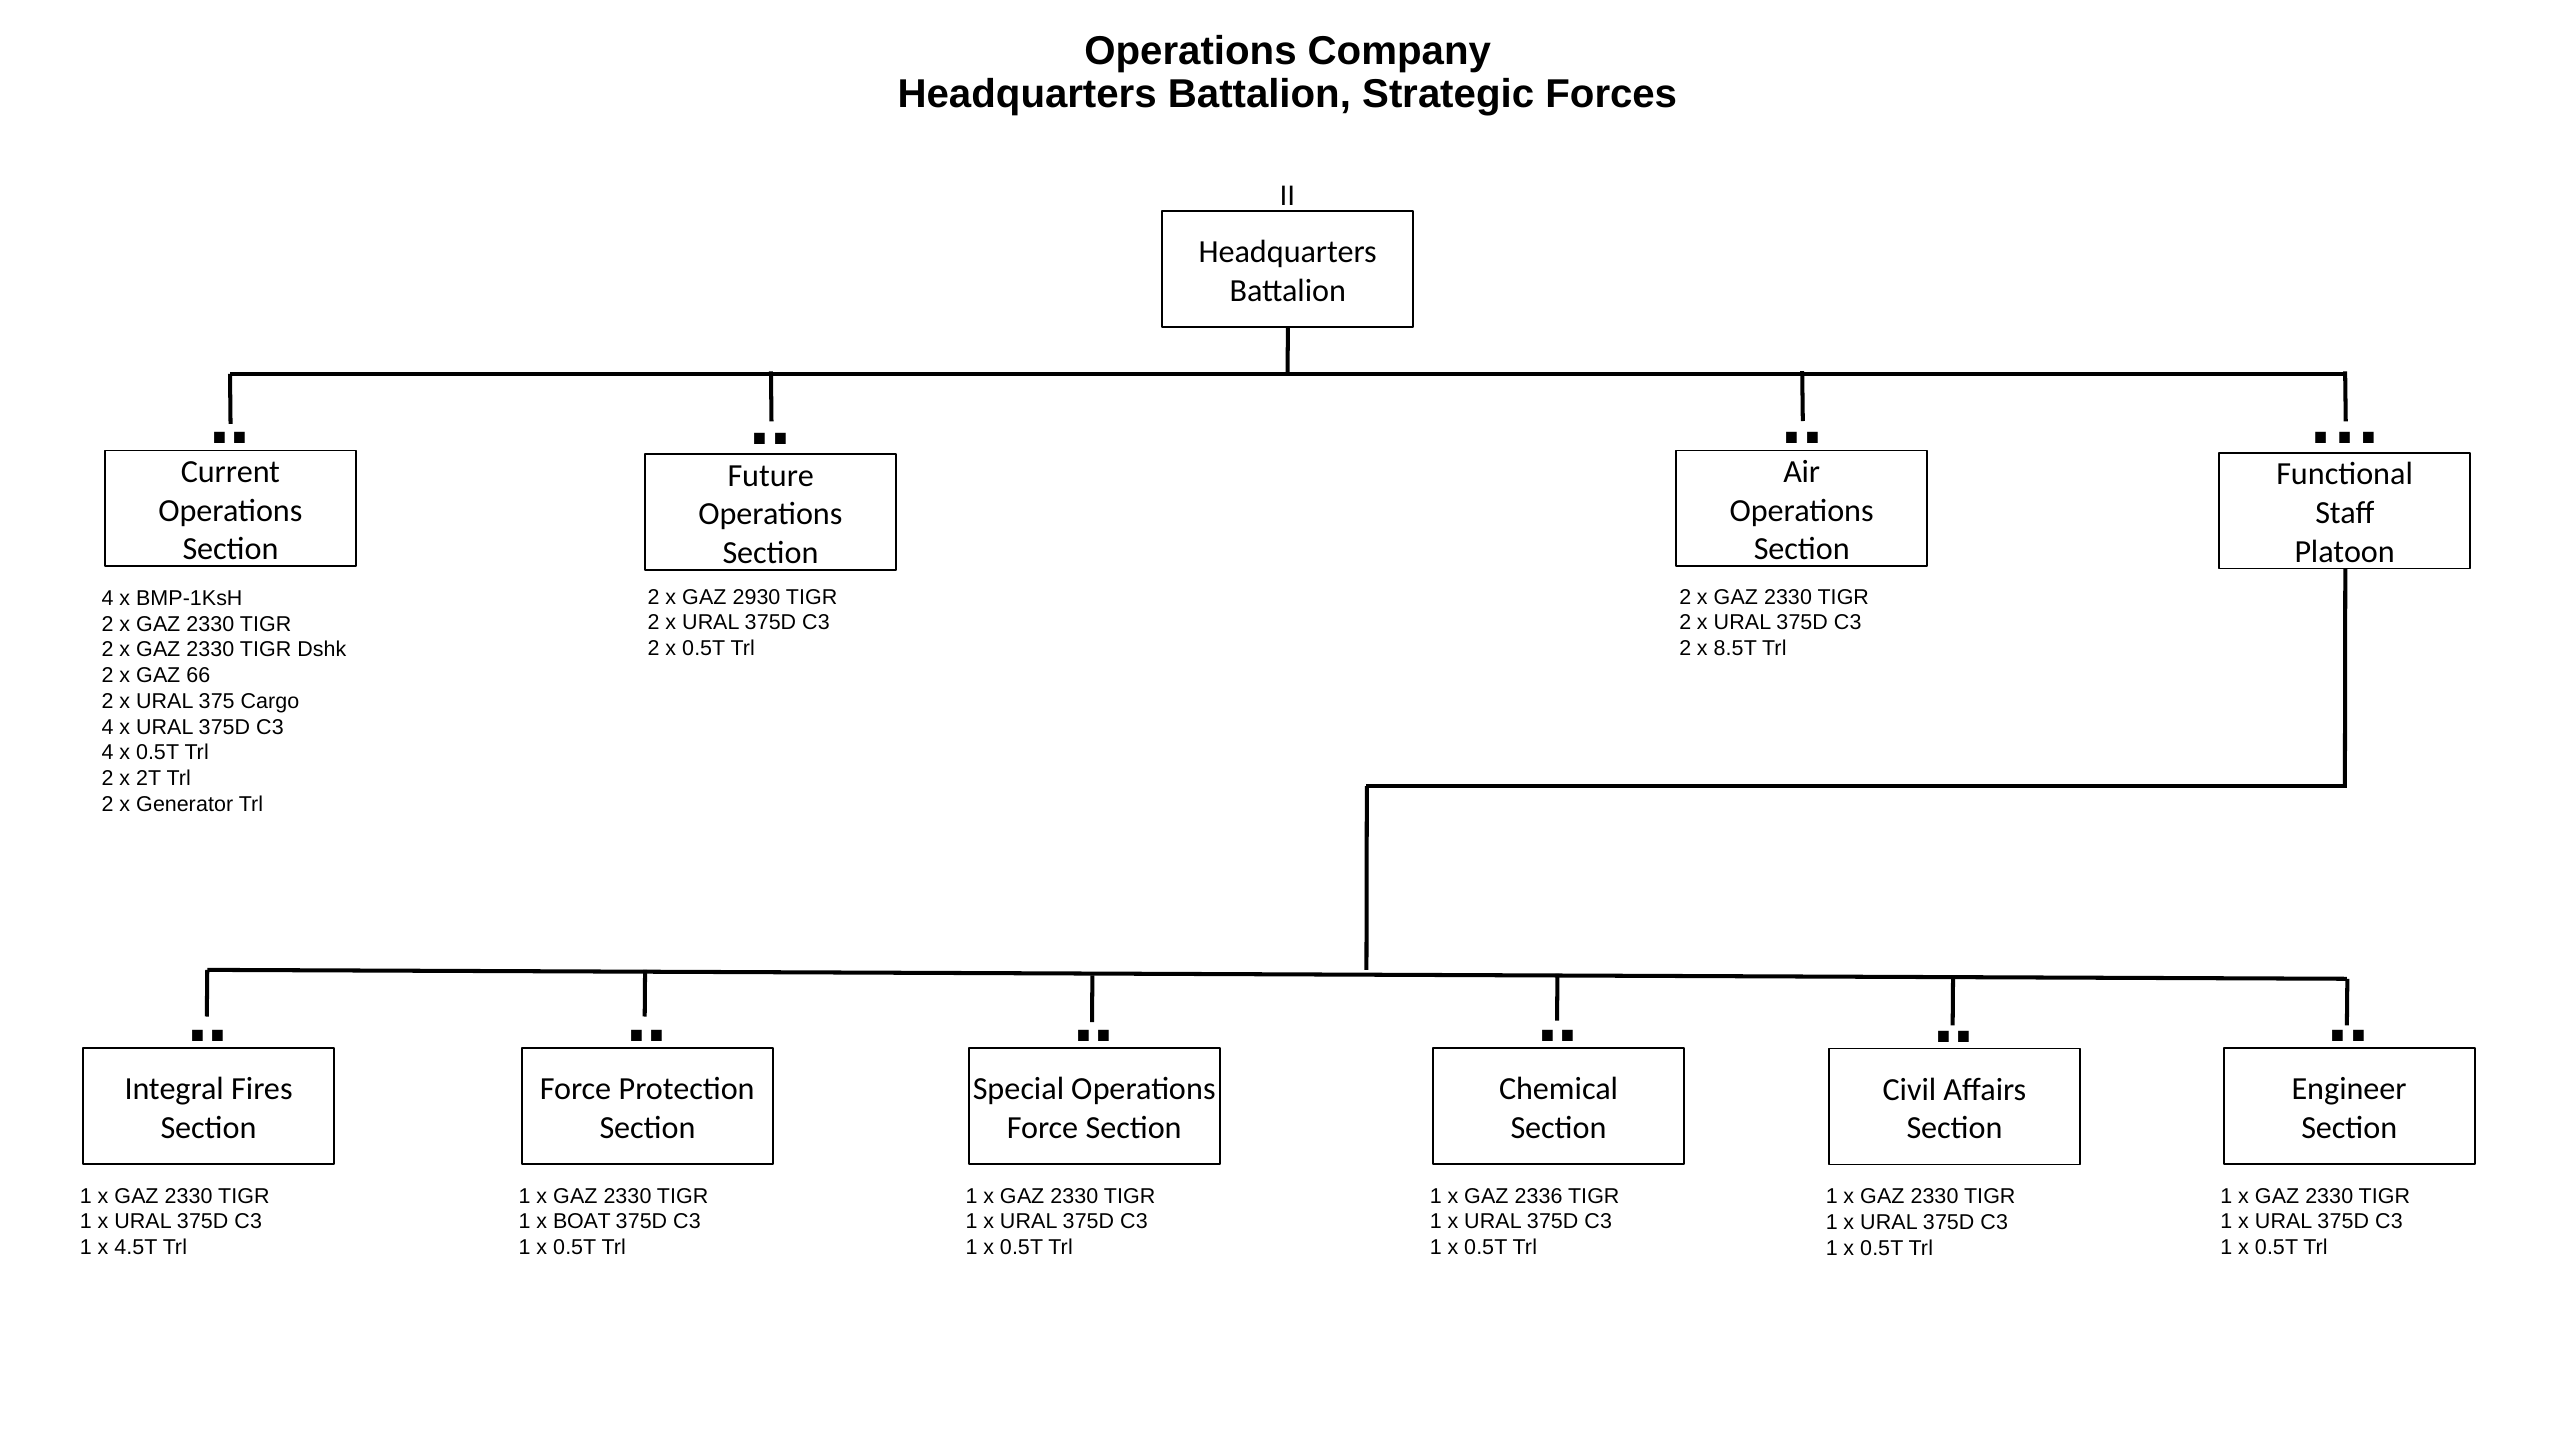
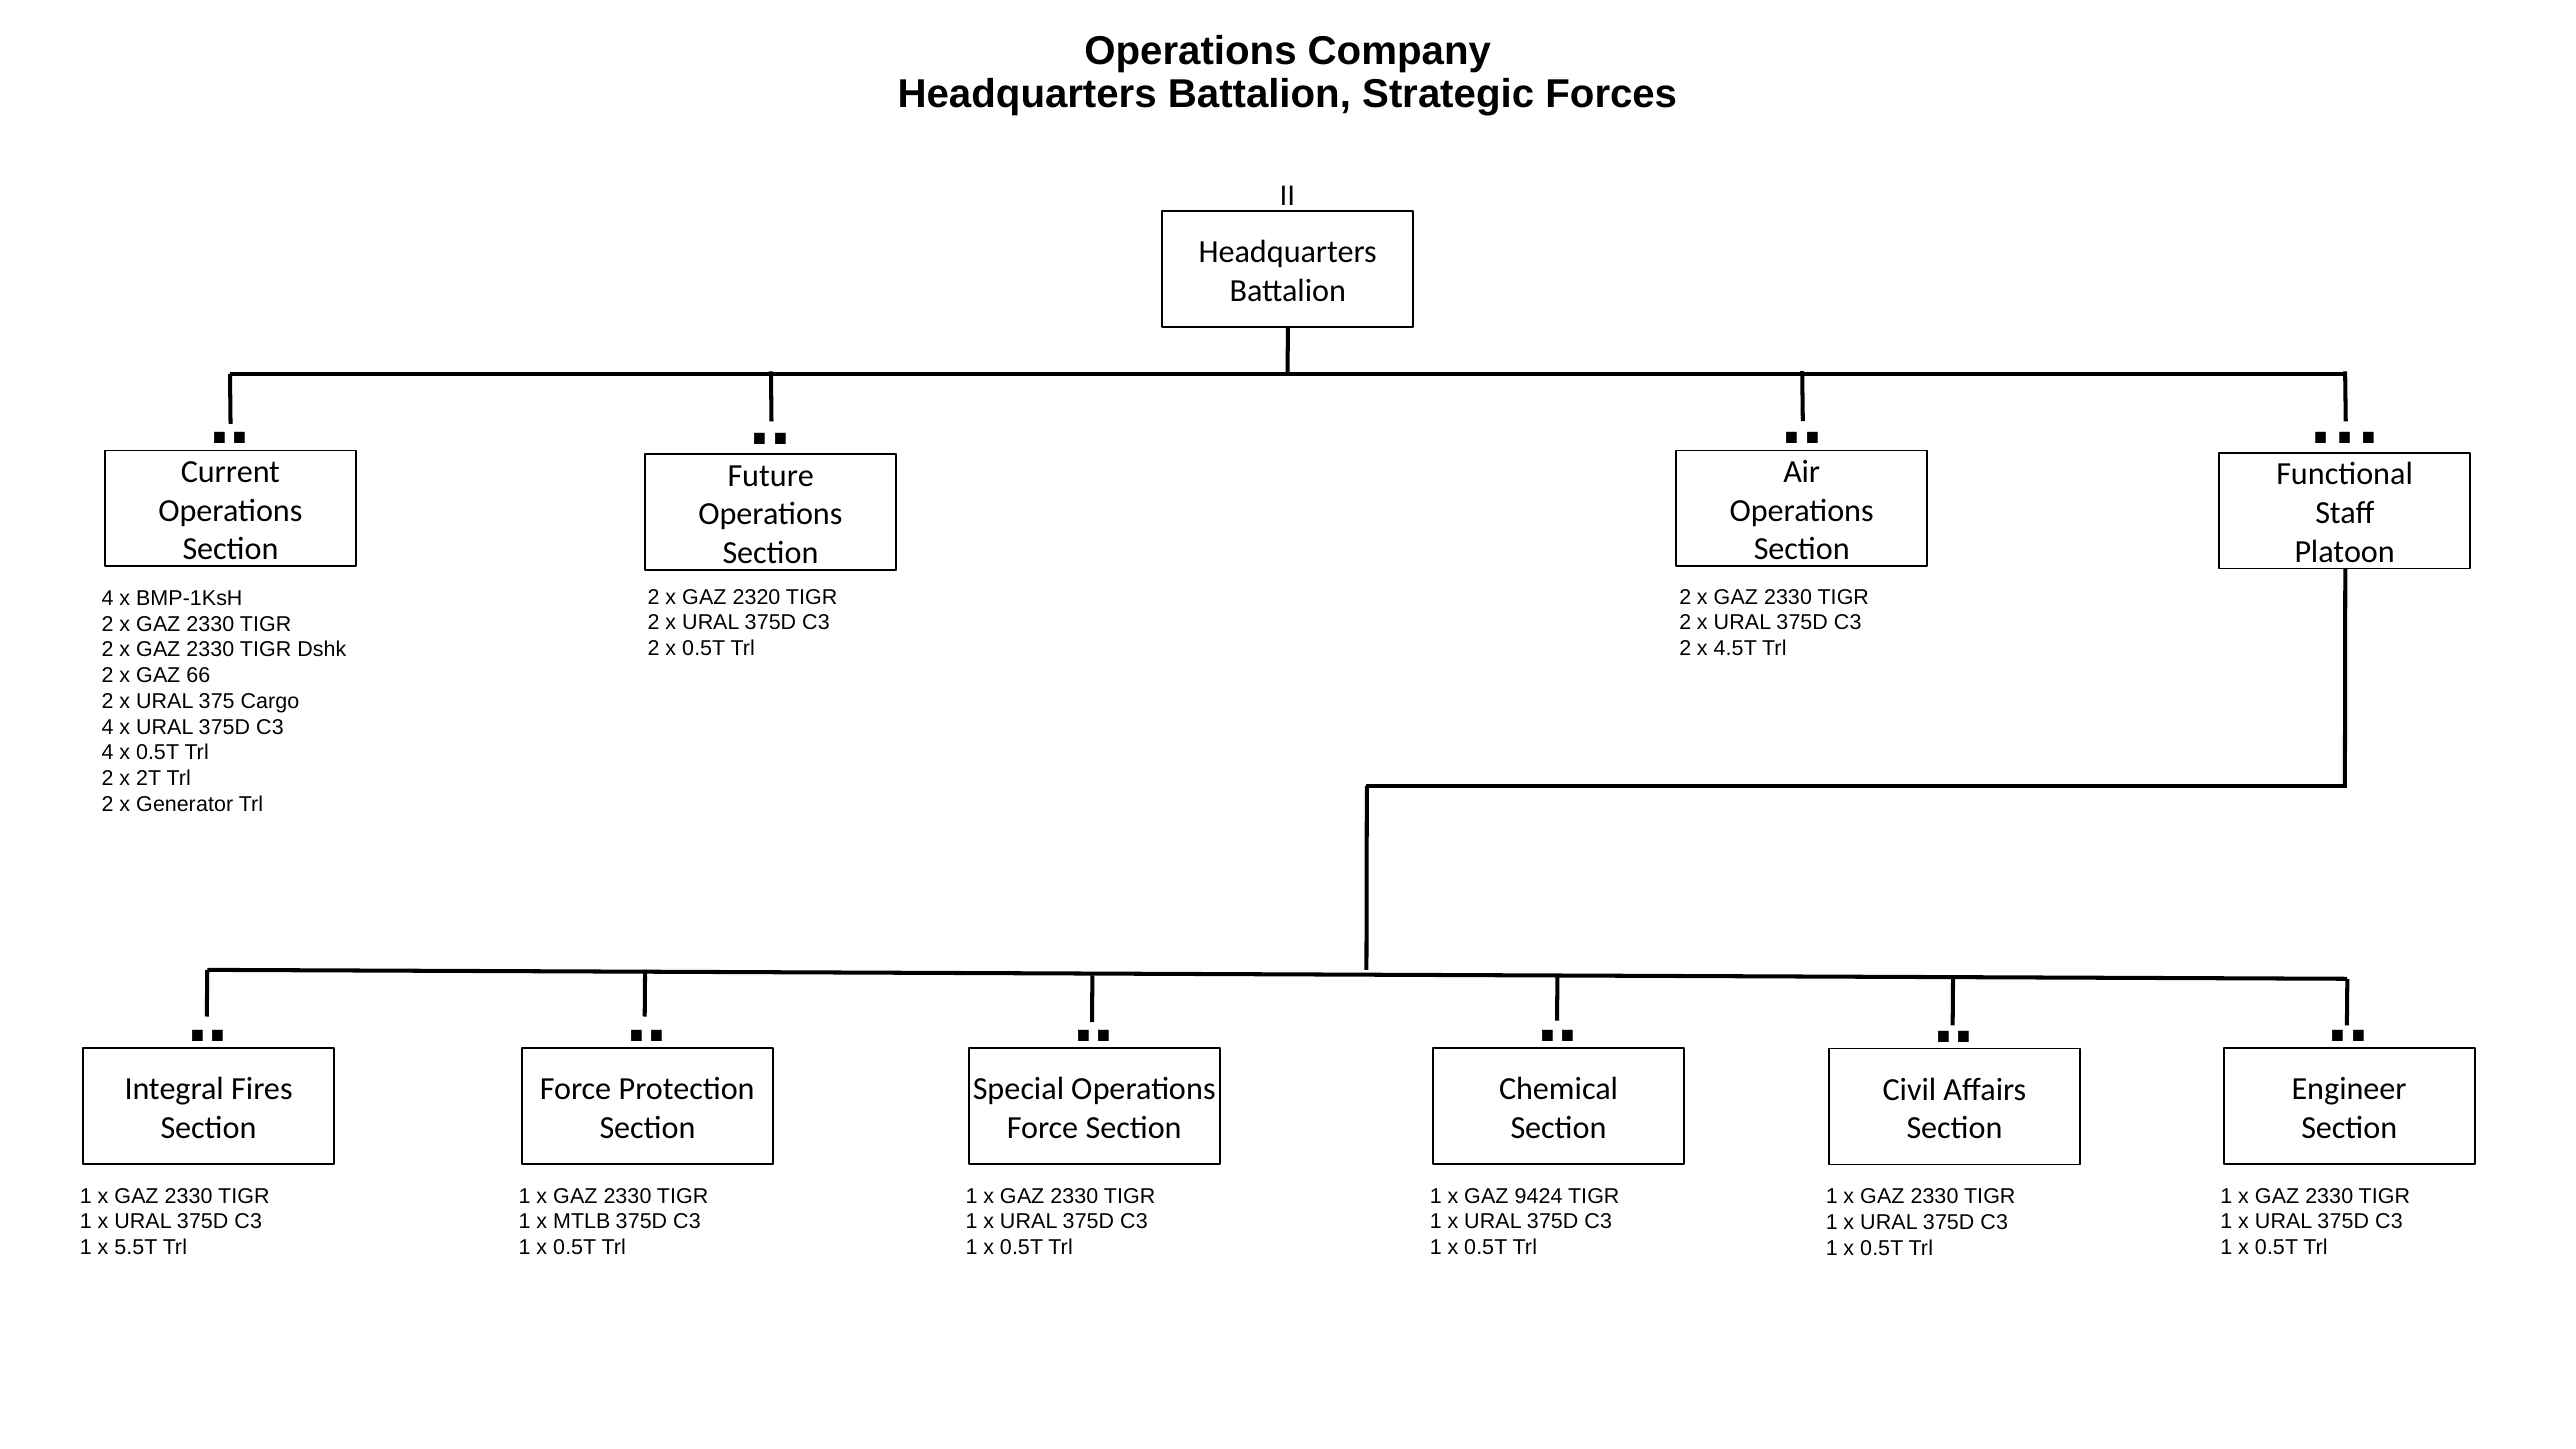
2930: 2930 -> 2320 (756, 597)
8.5T: 8.5T -> 4.5T (1735, 649)
2336: 2336 -> 9424 (1539, 1196)
BOAT: BOAT -> MTLB (582, 1222)
4.5T: 4.5T -> 5.5T (136, 1247)
